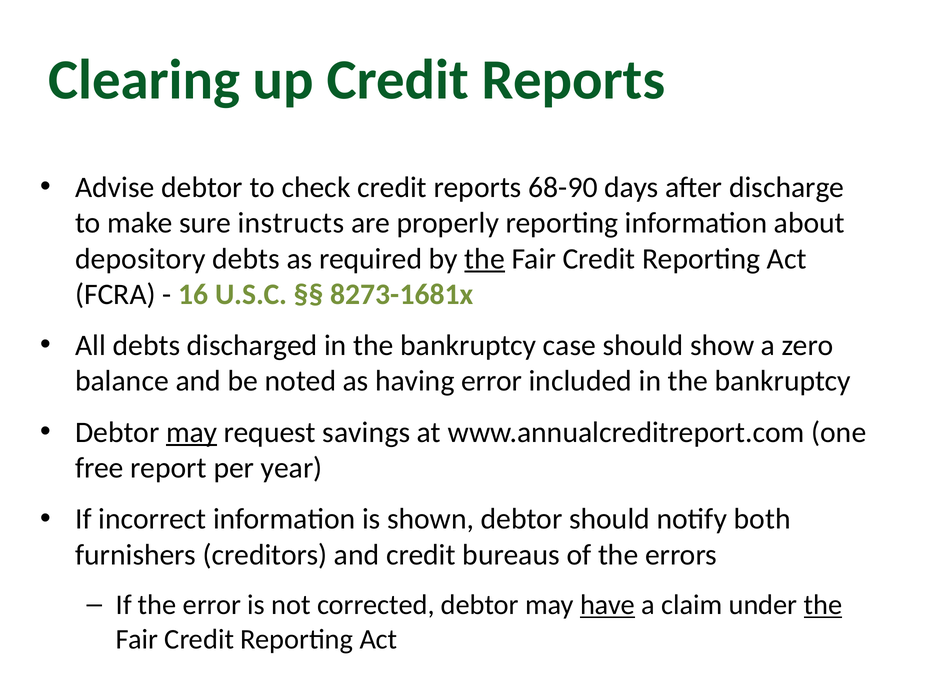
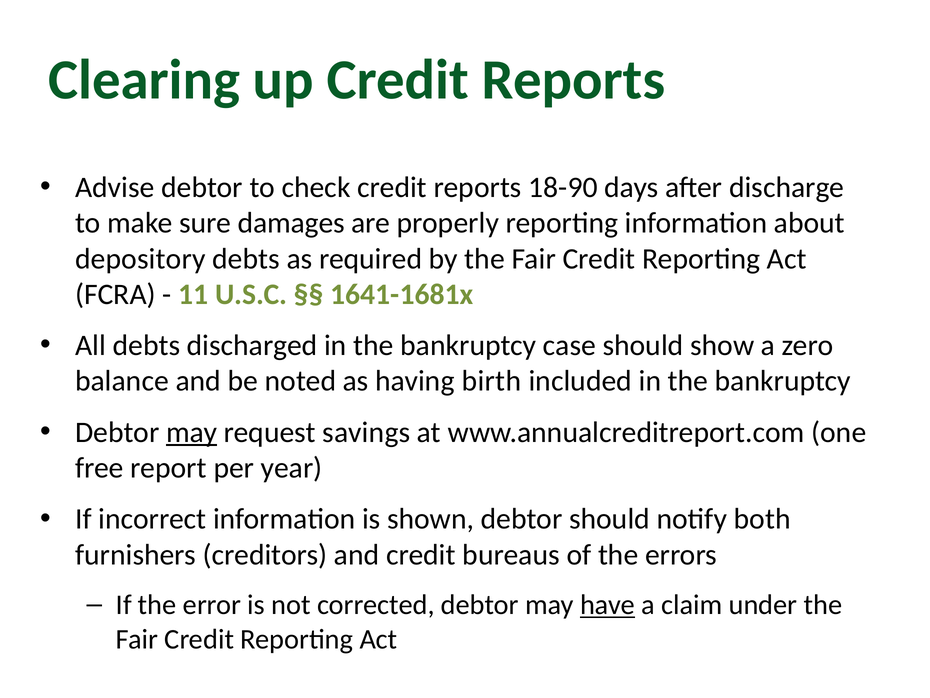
68-90: 68-90 -> 18-90 (563, 187)
instructs: instructs -> damages (291, 223)
the underline: present -> none (485, 259)
16: 16 -> 11 (193, 294)
8273-1681x: 8273-1681x -> 1641-1681x (402, 294)
having error: error -> birth (491, 381)
the underline: present -> none (823, 605)
